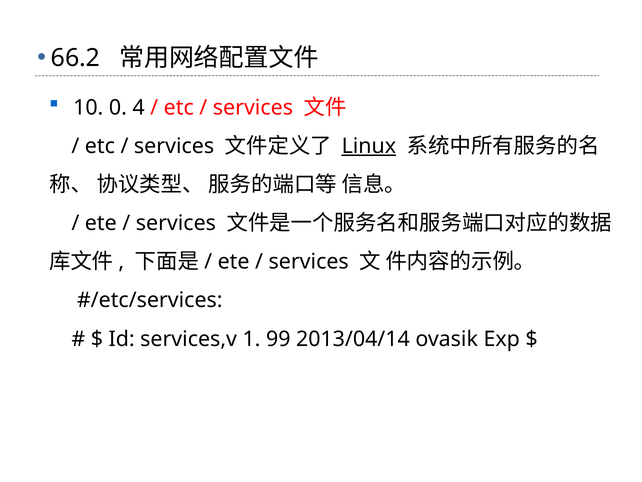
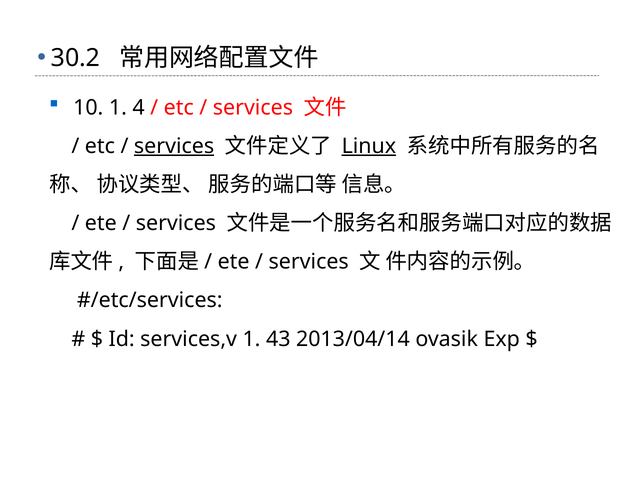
66.2: 66.2 -> 30.2 (75, 58)
10 0: 0 -> 1 (118, 107)
services underline: none -> present (174, 146)
99: 99 -> 43 (278, 339)
